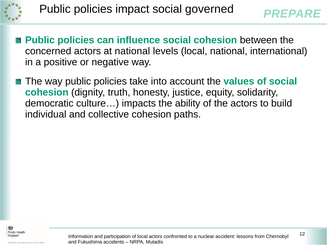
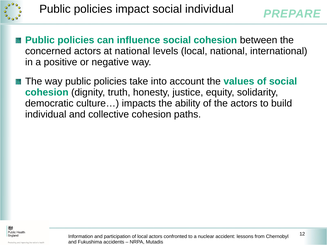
social governed: governed -> individual (209, 9)
